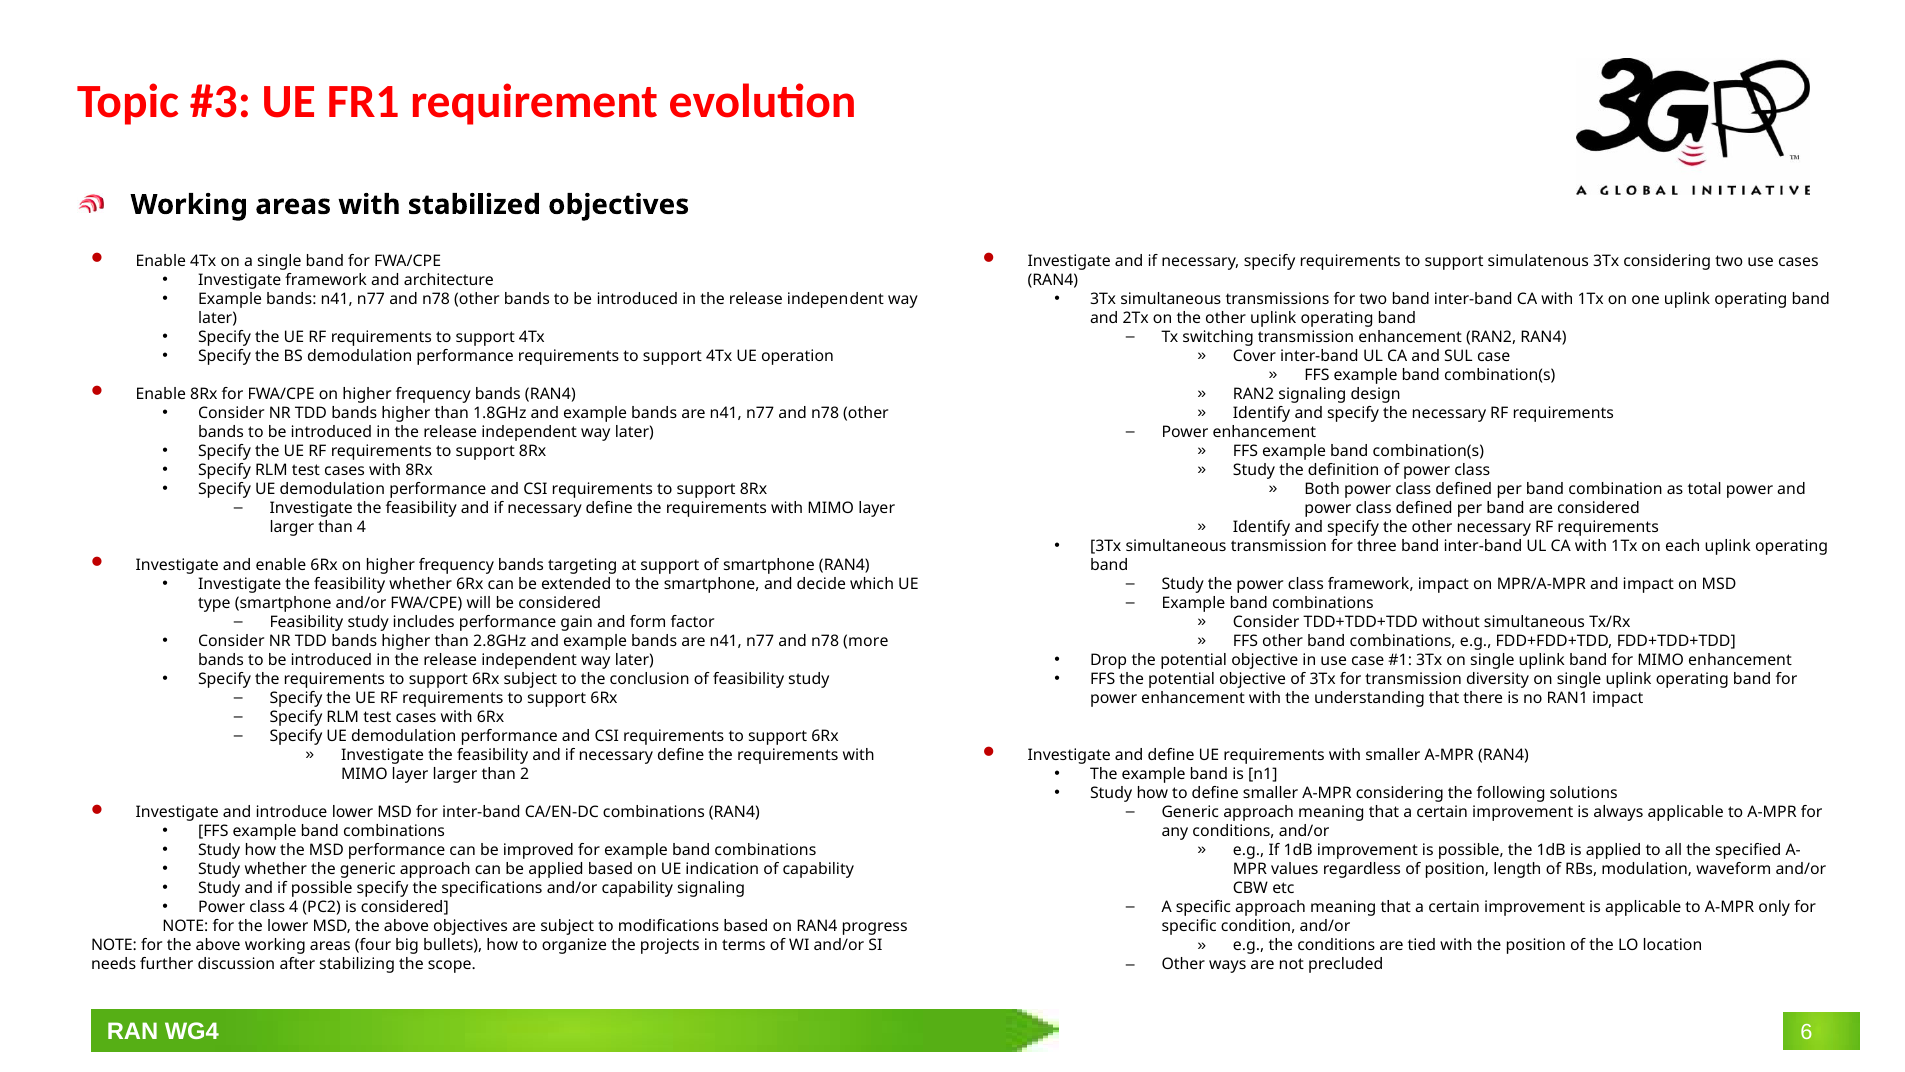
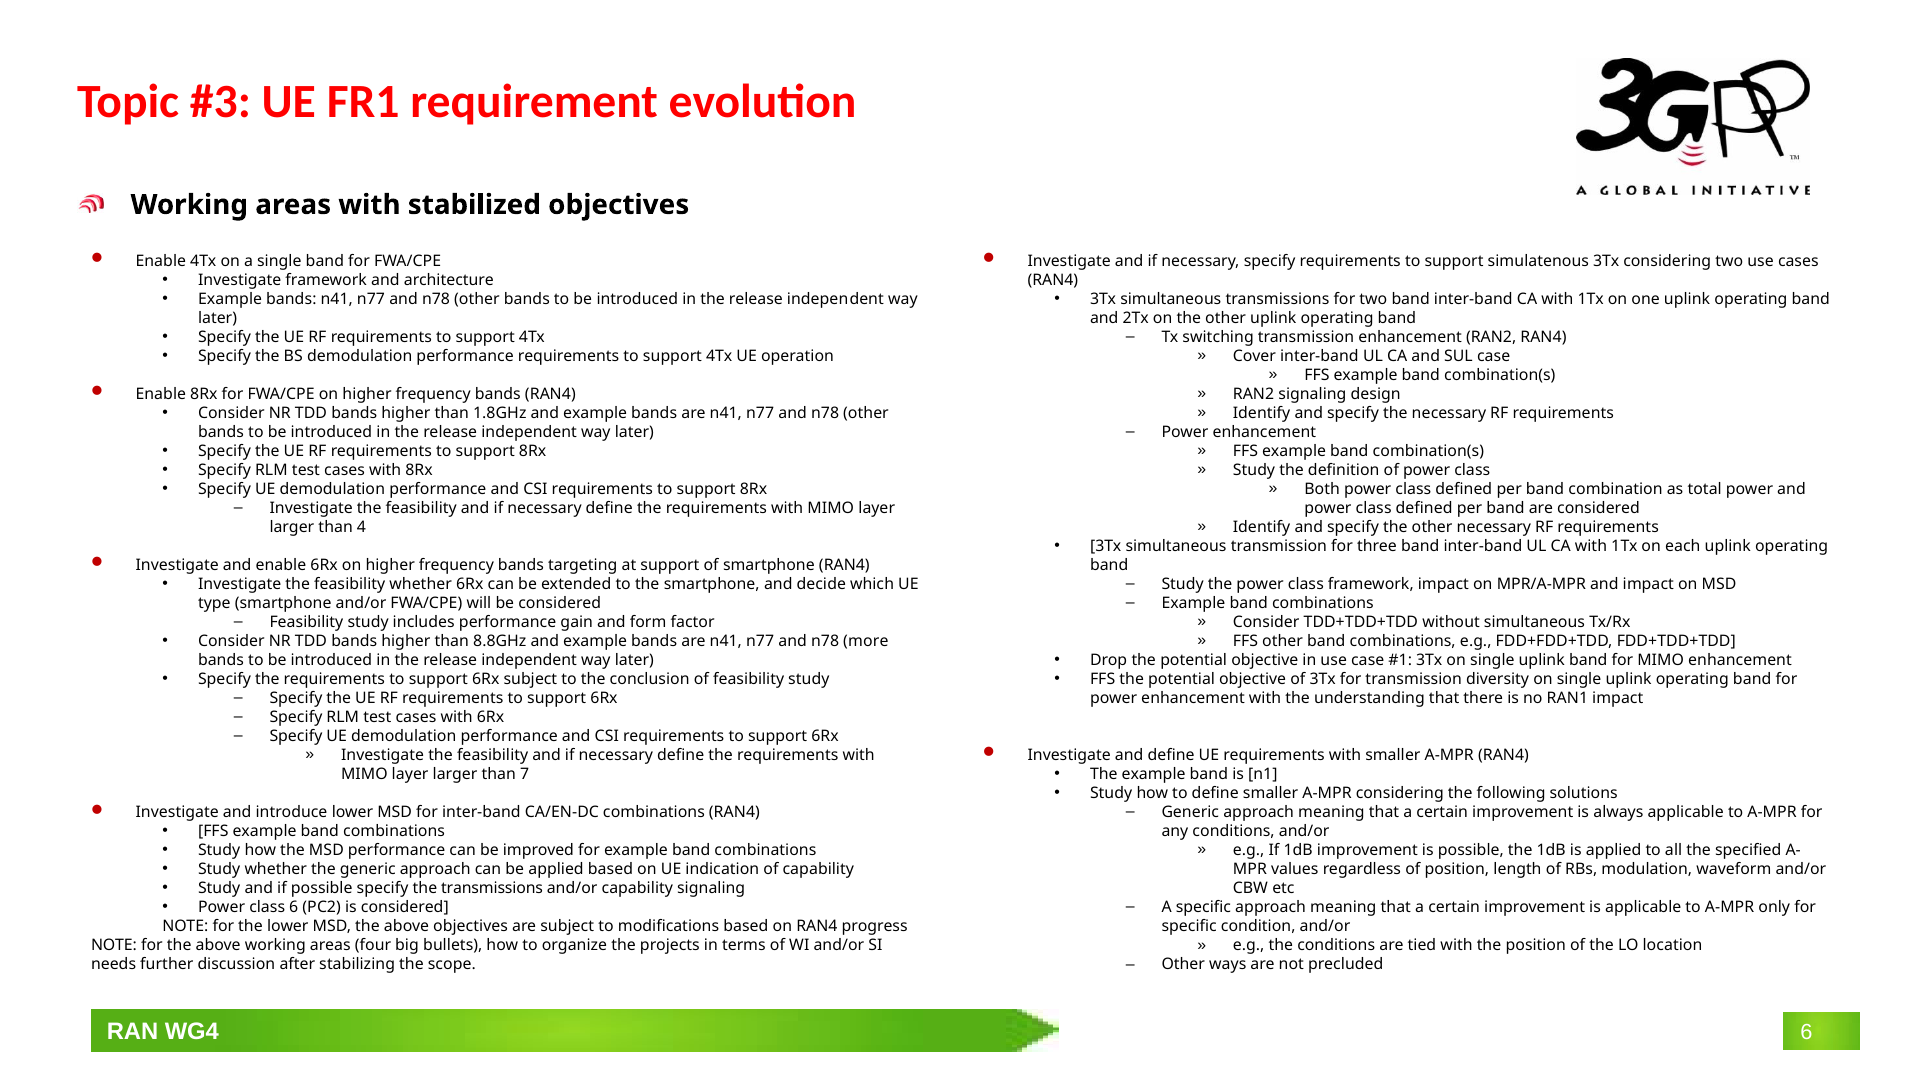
2.8GHz: 2.8GHz -> 8.8GHz (500, 641)
2: 2 -> 7 (525, 774)
the specifications: specifications -> transmissions (492, 888)
class 4: 4 -> 6 (294, 907)
